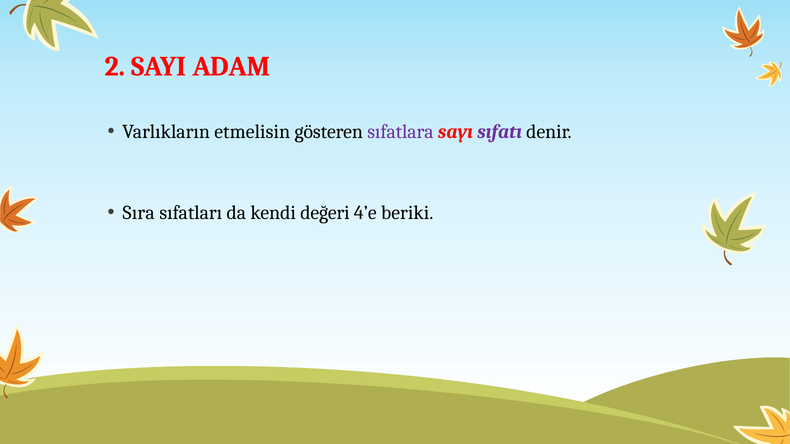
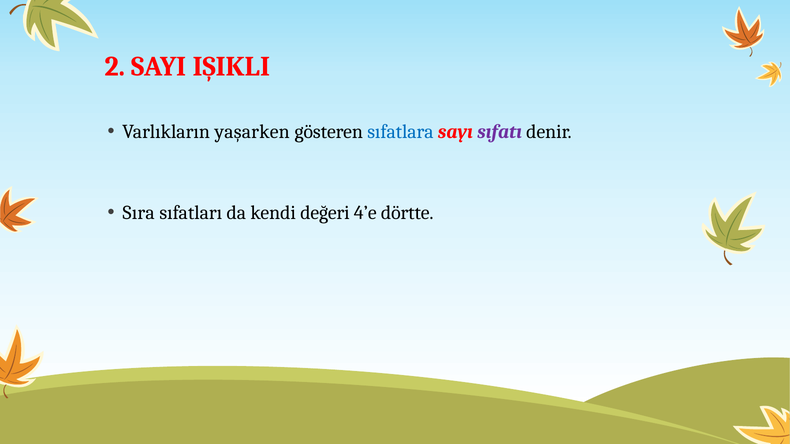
ADAM: ADAM -> IŞIKLI (231, 67)
etmelisin: etmelisin -> yaşarken (252, 132)
sıfatlara colour: purple -> blue (400, 132)
beriki: beriki -> dörtte (407, 213)
